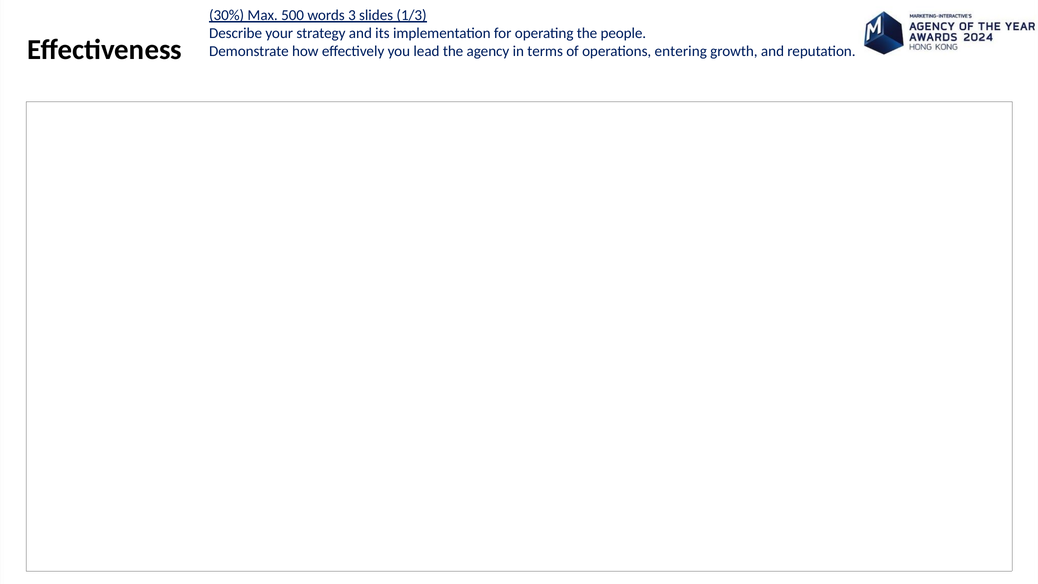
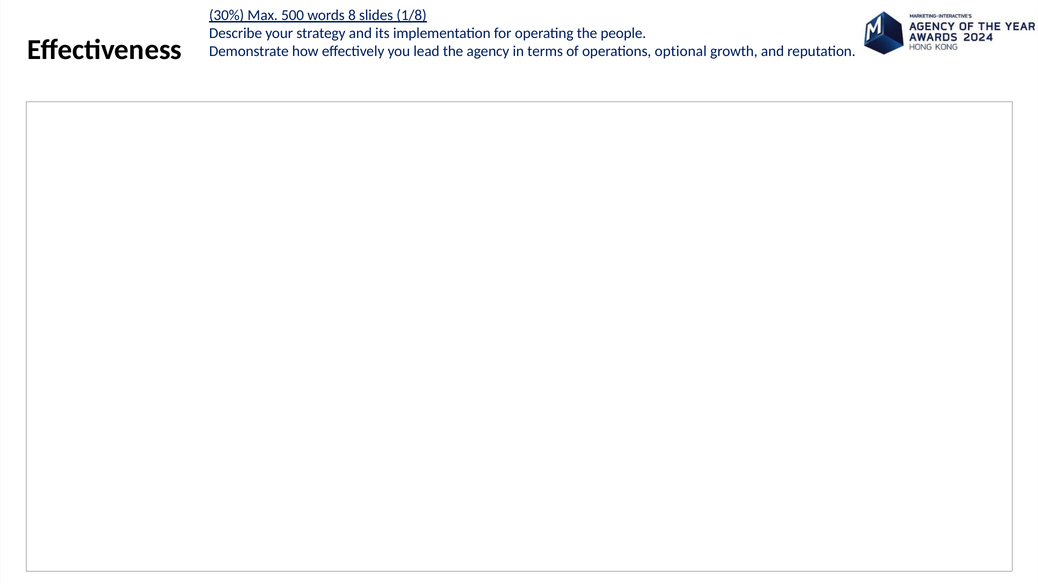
3: 3 -> 8 (352, 15)
1/3: 1/3 -> 1/8 (412, 15)
entering: entering -> optional (681, 51)
